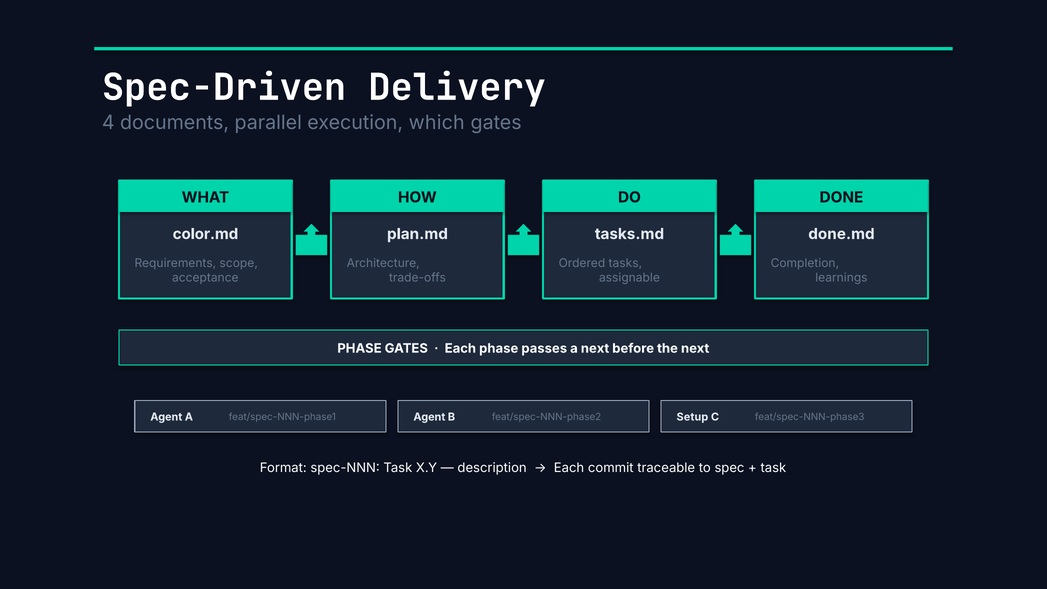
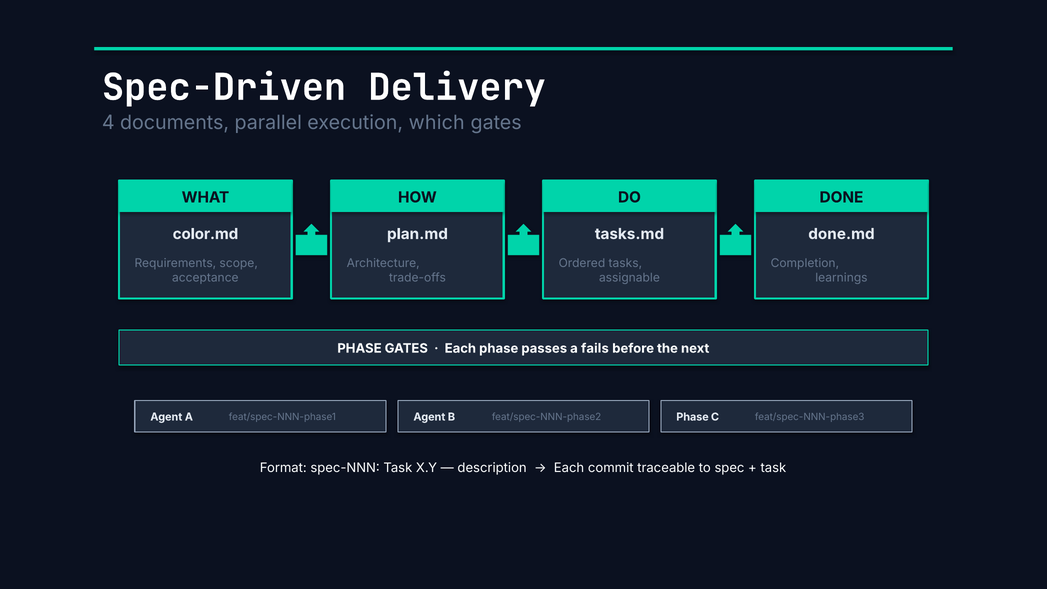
a next: next -> fails (595, 348)
feat/spec-NNN-phase2 Setup: Setup -> Phase (692, 417)
